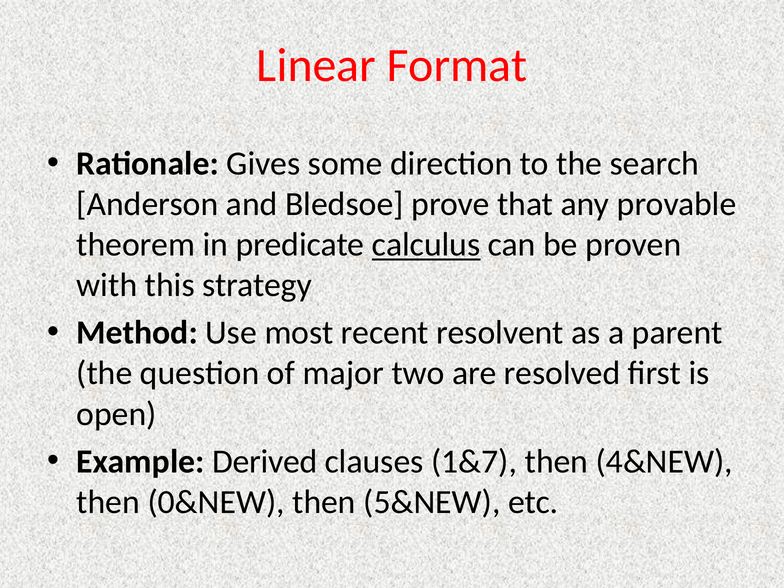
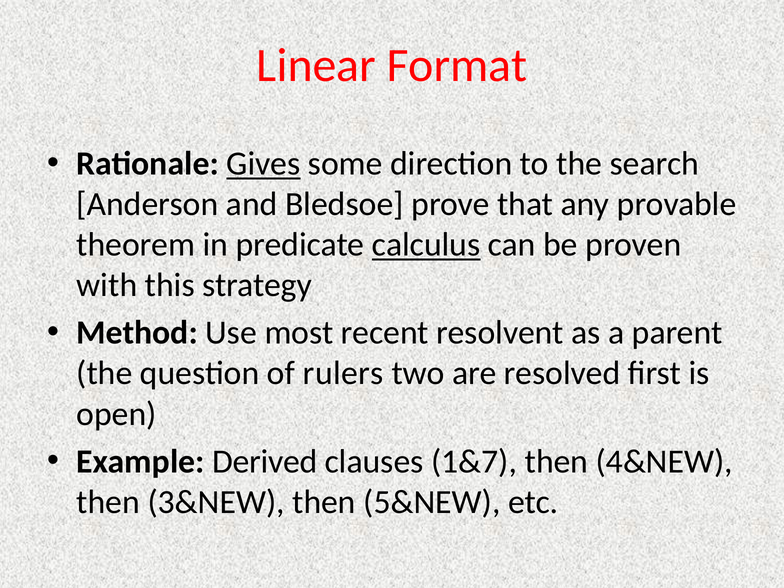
Gives underline: none -> present (263, 164)
major: major -> rulers (343, 373)
0&NEW: 0&NEW -> 3&NEW (216, 502)
